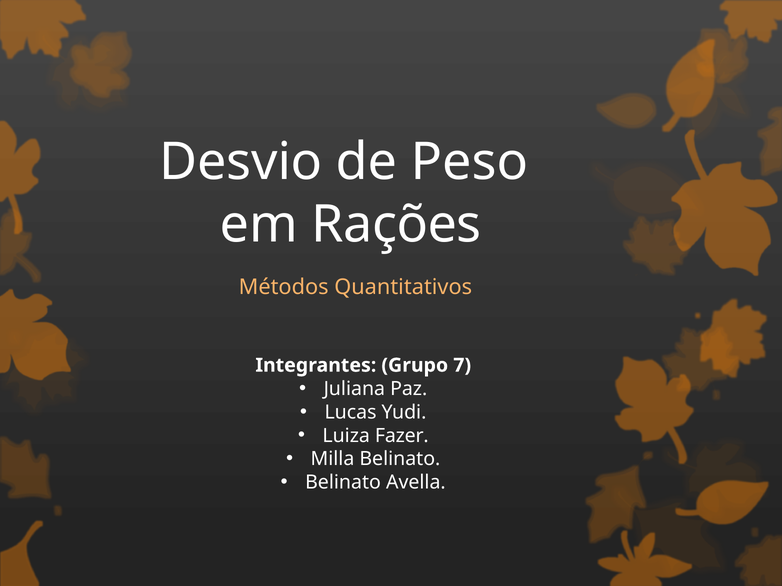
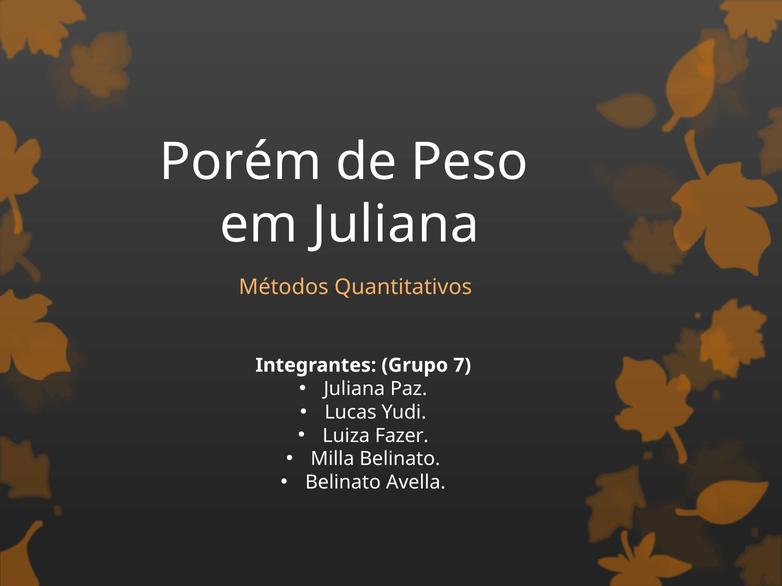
Desvio: Desvio -> Porém (241, 162)
em Rações: Rações -> Juliana (396, 225)
